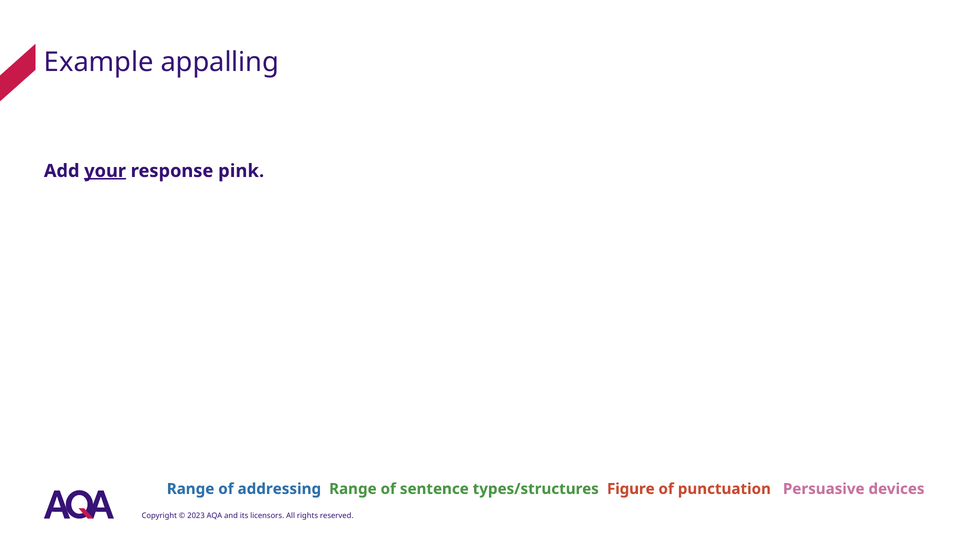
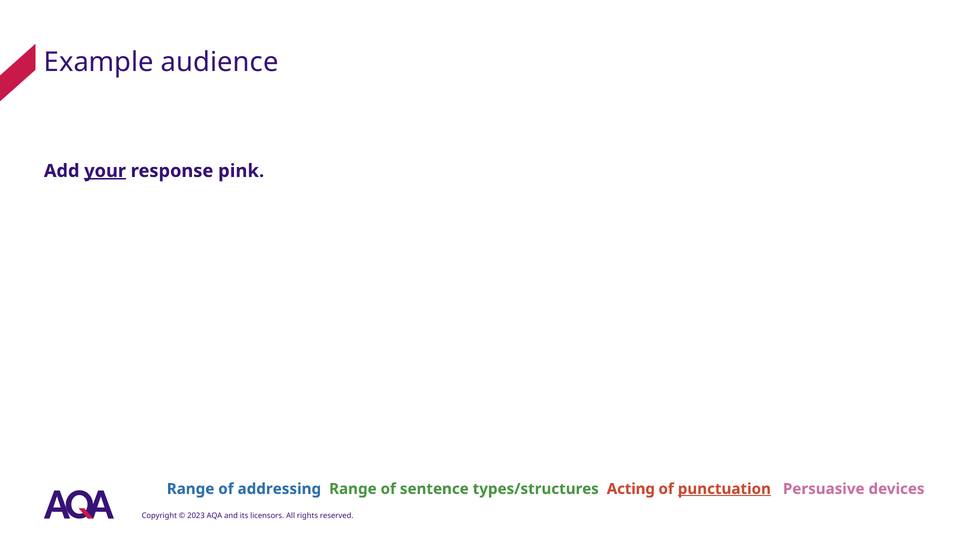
appalling: appalling -> audience (220, 62)
Figure: Figure -> Acting (631, 489)
punctuation underline: none -> present (724, 489)
